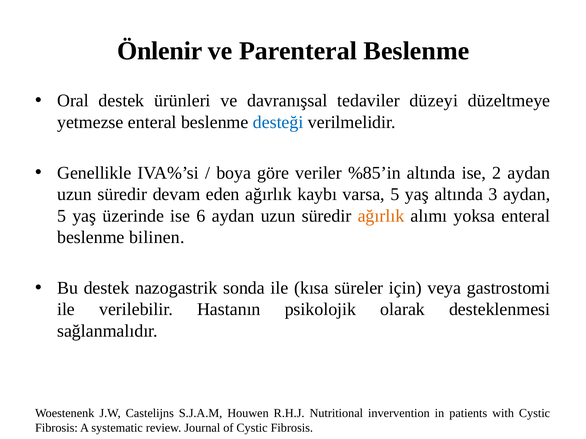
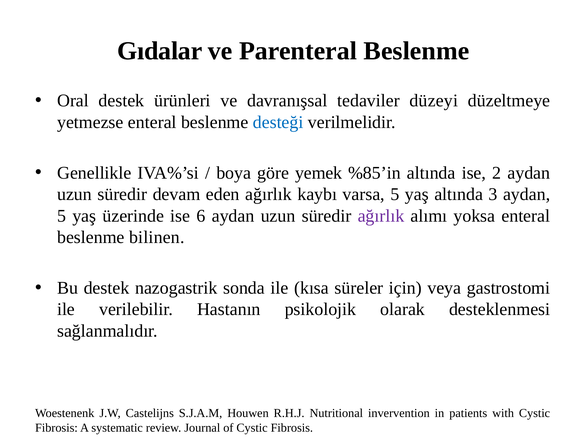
Önlenir: Önlenir -> Gıdalar (160, 51)
veriler: veriler -> yemek (319, 173)
ağırlık colour: orange -> purple (381, 216)
